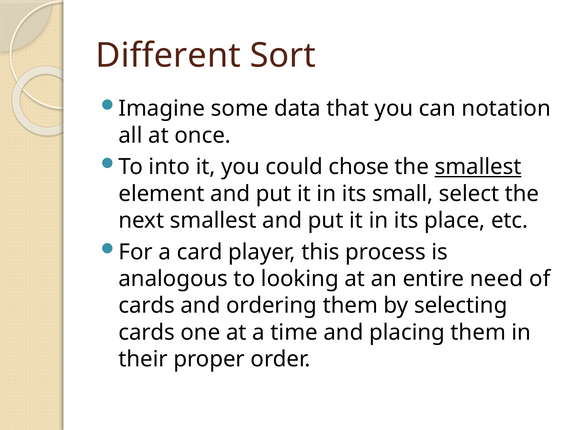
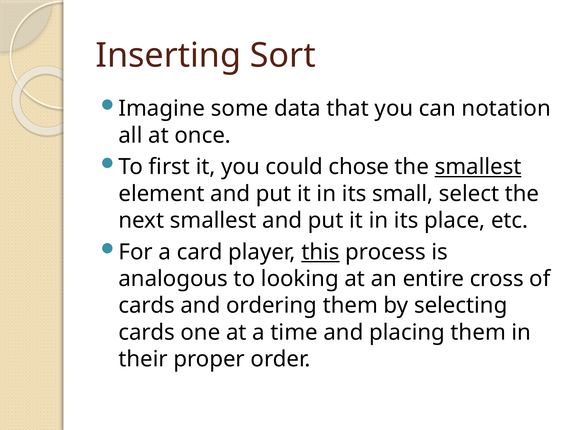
Different: Different -> Inserting (168, 55)
into: into -> first (169, 167)
this underline: none -> present (320, 252)
need: need -> cross (497, 279)
